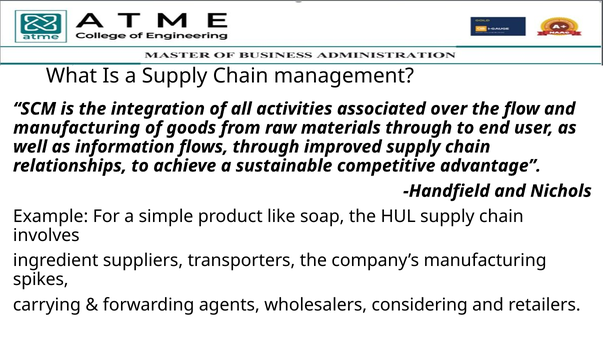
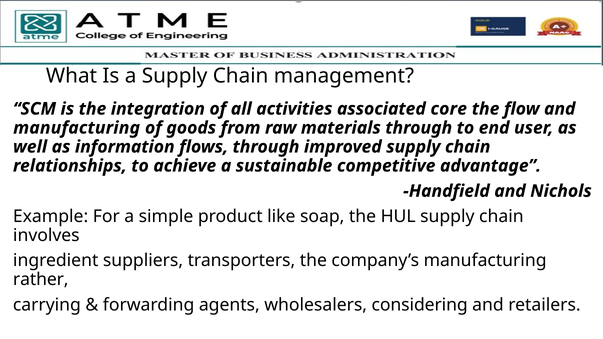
over: over -> core (449, 109)
spikes: spikes -> rather (41, 280)
